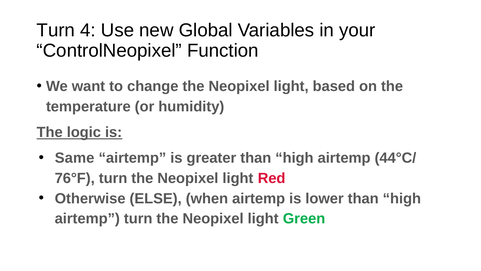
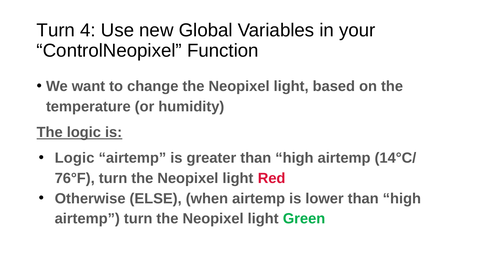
Same: Same -> Logic (75, 158)
44°C/: 44°C/ -> 14°C/ (395, 158)
